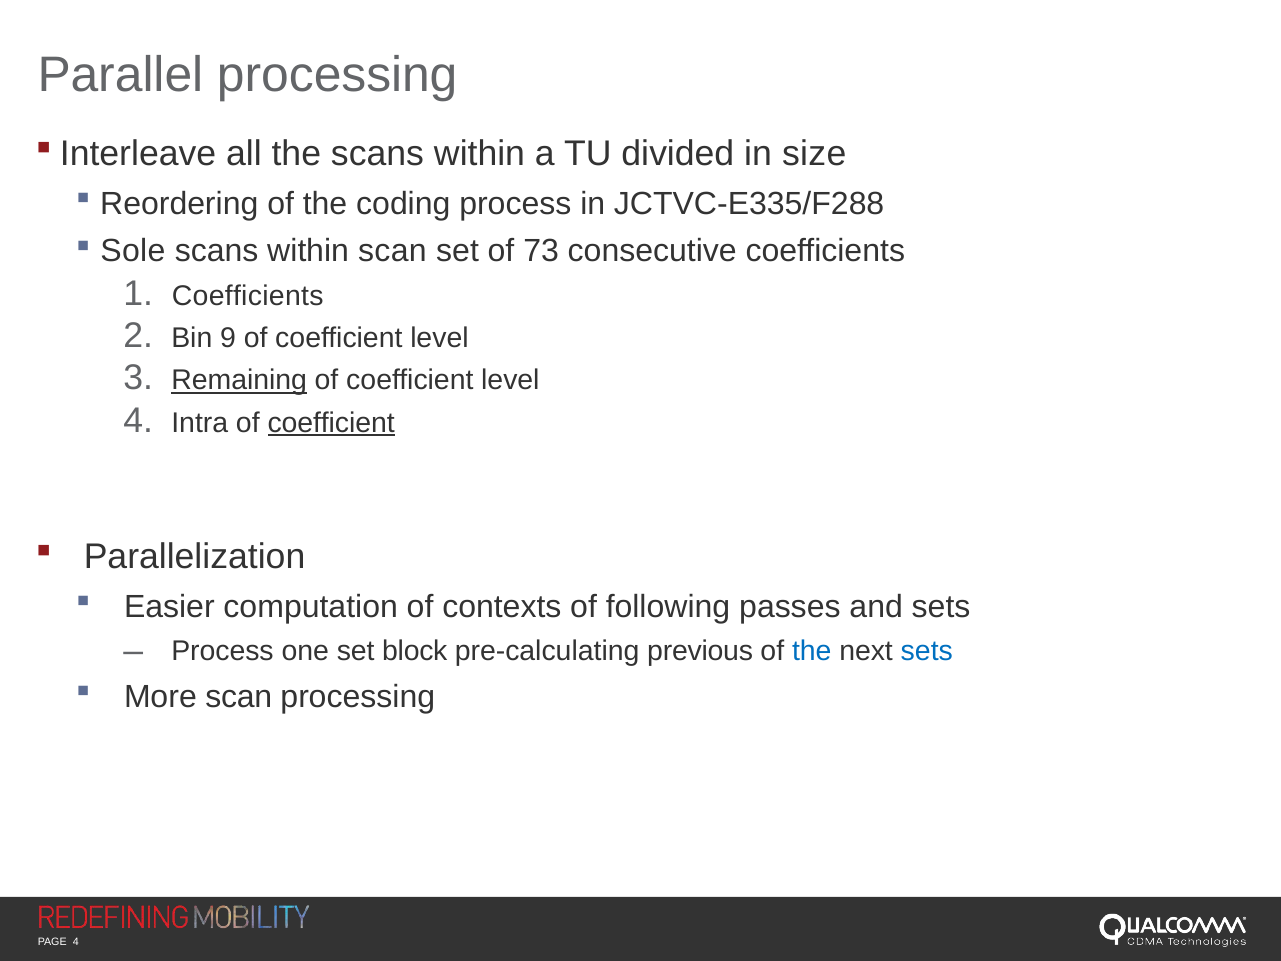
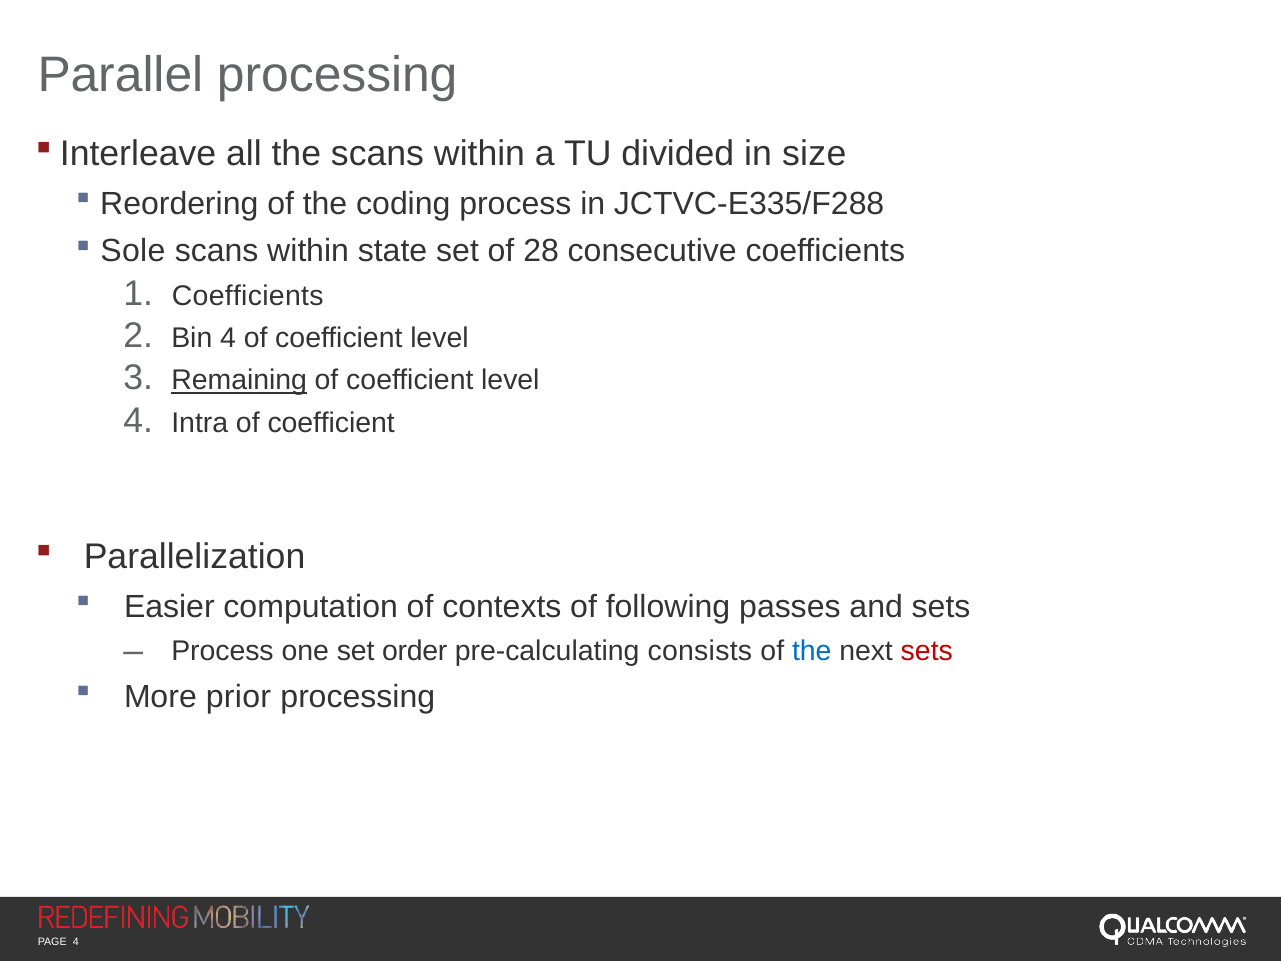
within scan: scan -> state (393, 251)
73: 73 -> 28 (541, 251)
Bin 9: 9 -> 4 (228, 338)
coefficient underline: present -> none (331, 423)
block: block -> order (415, 651)
previous: previous -> consists (700, 651)
sets colour: blue -> red (927, 651)
More scan: scan -> prior (238, 697)
